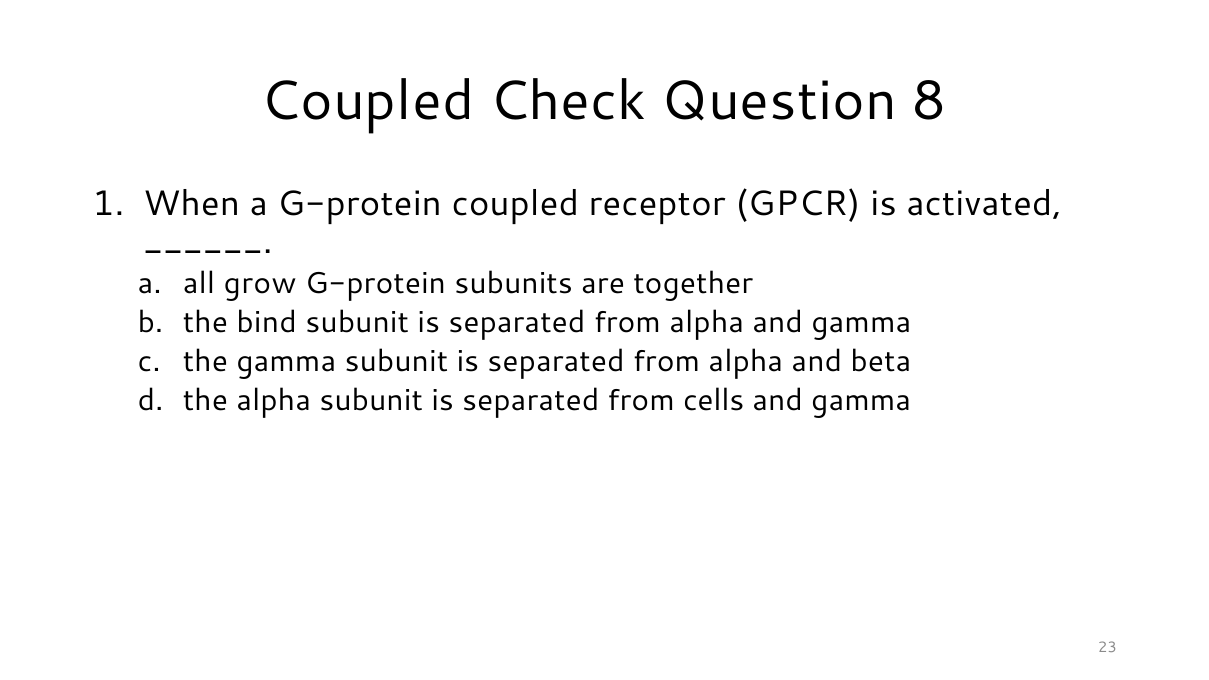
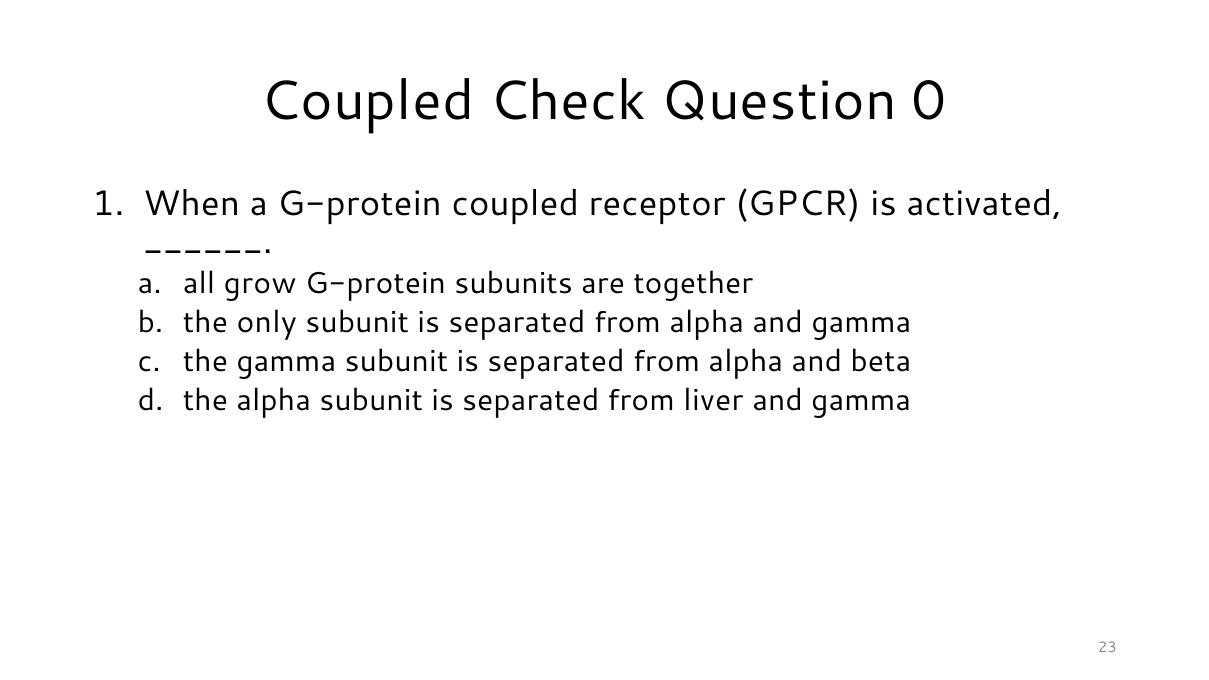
8: 8 -> 0 (930, 102)
bind: bind -> only (267, 323)
cells: cells -> liver (713, 401)
